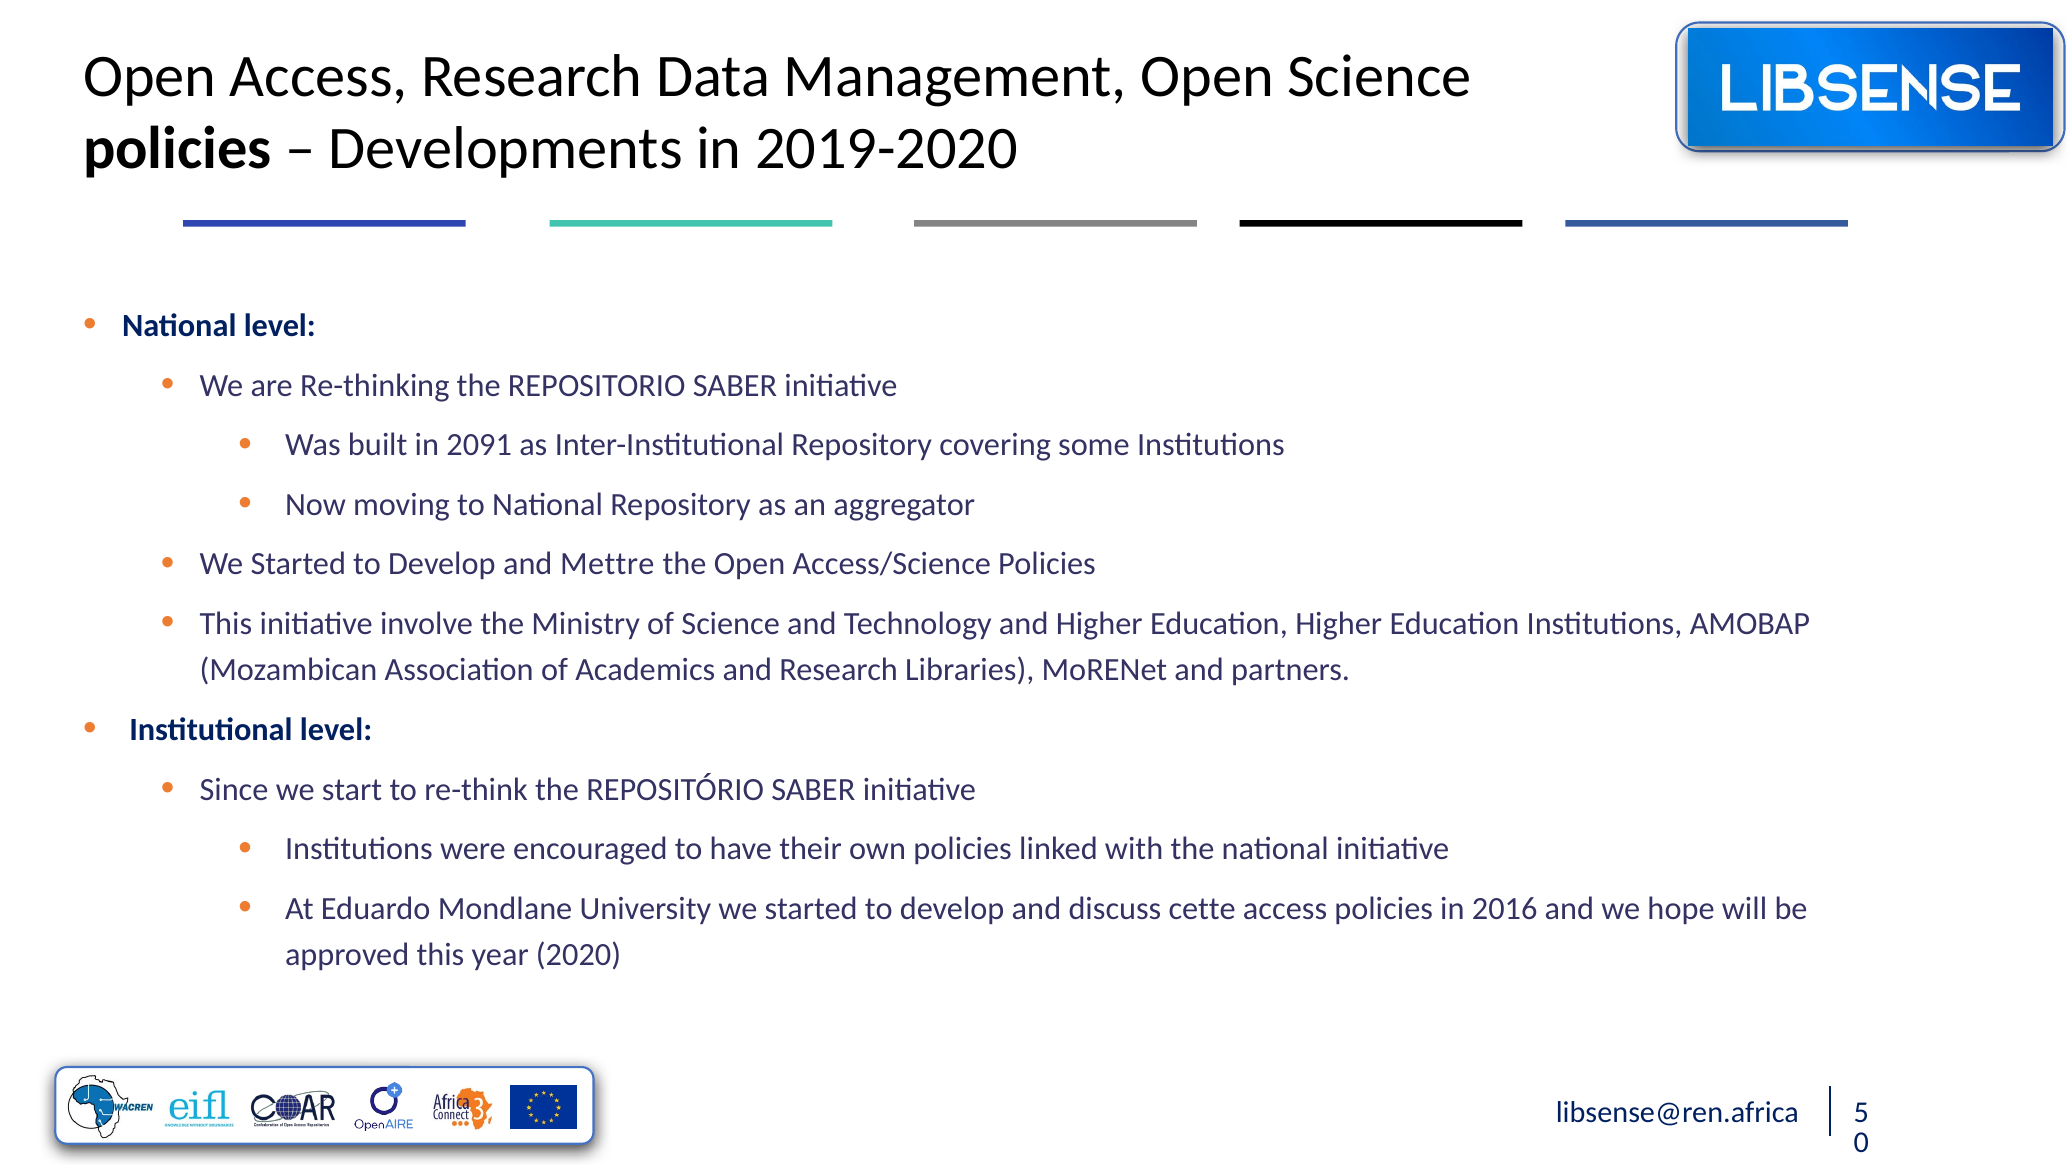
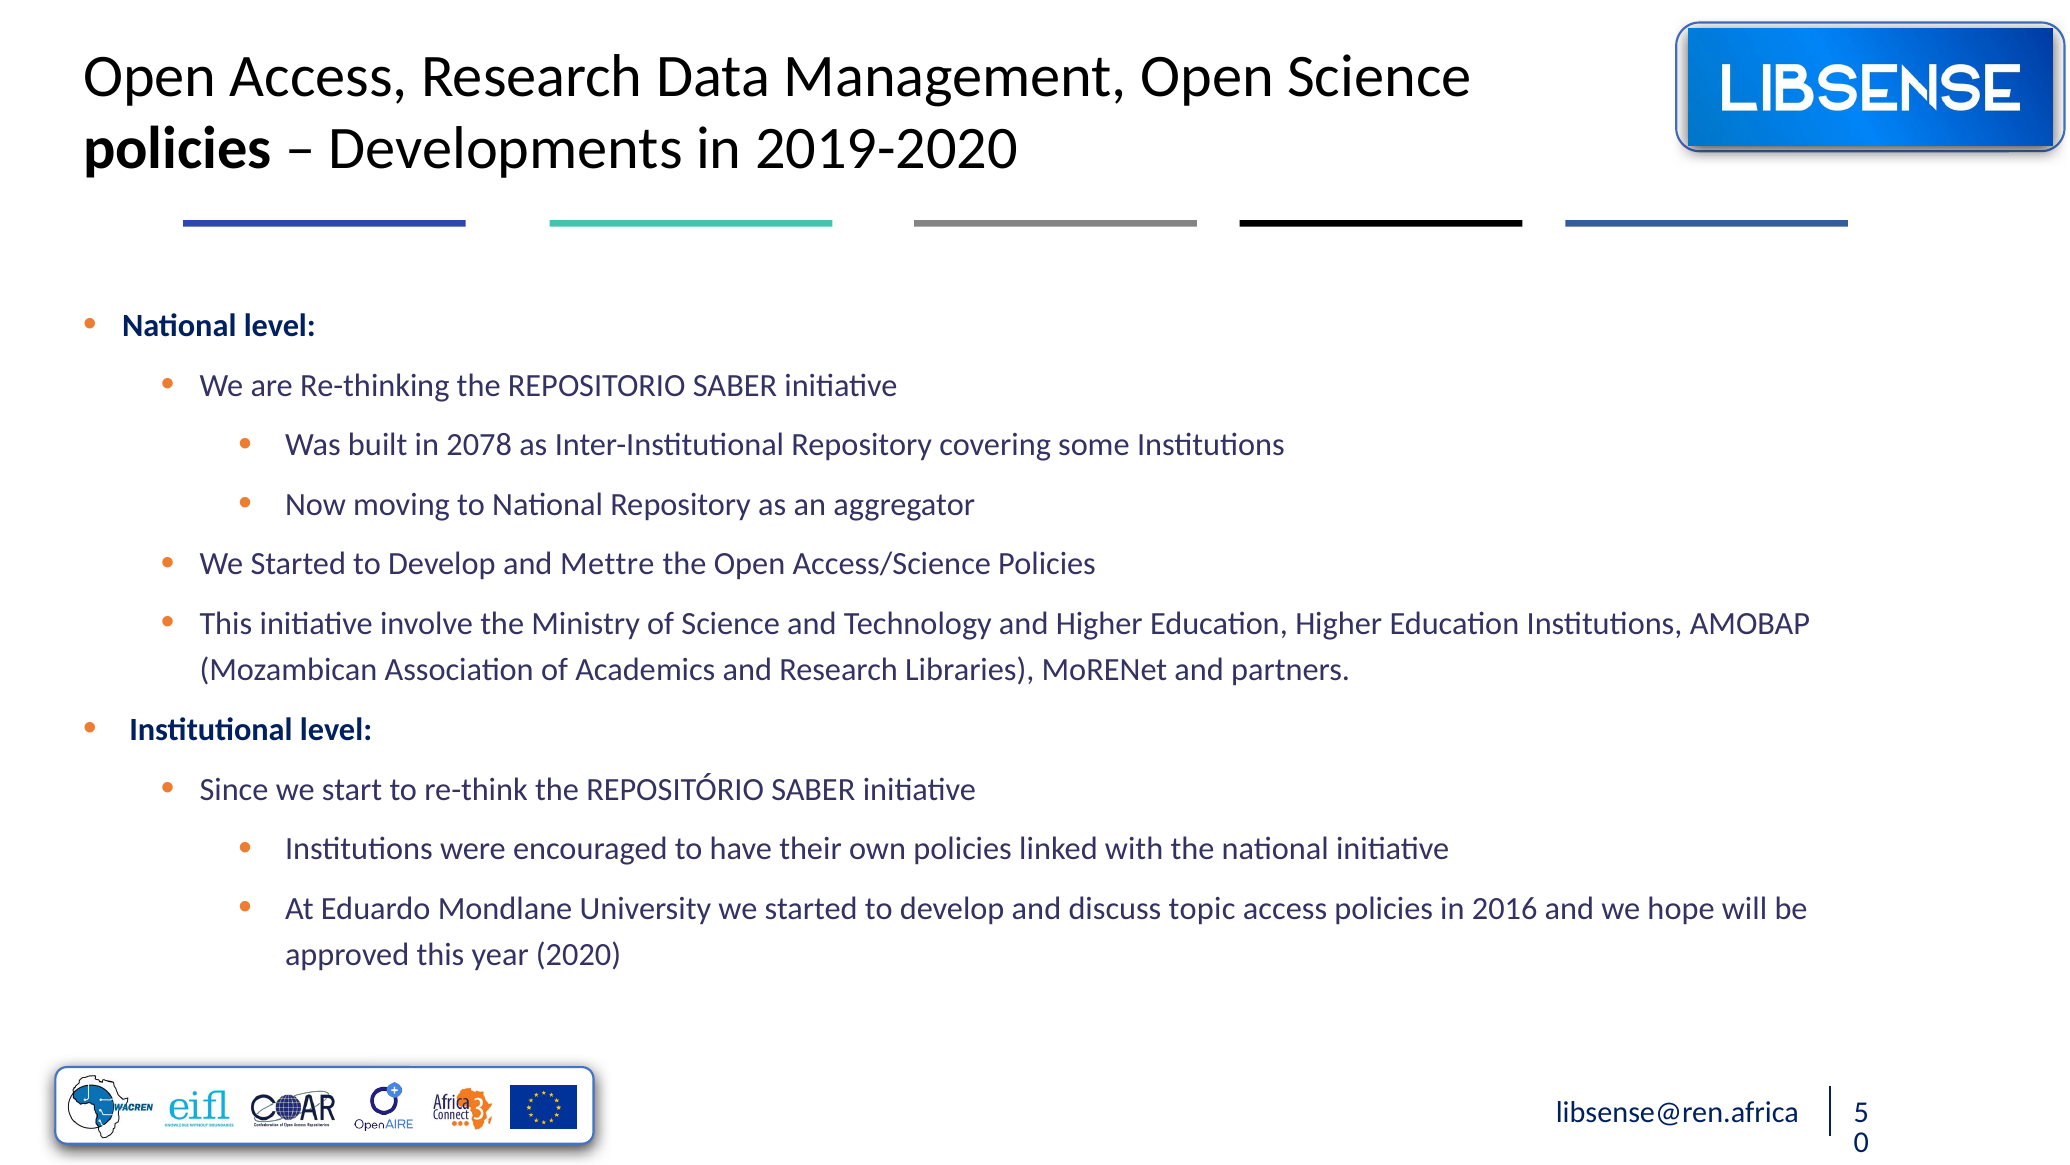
2091: 2091 -> 2078 (479, 445)
cette: cette -> topic (1202, 908)
